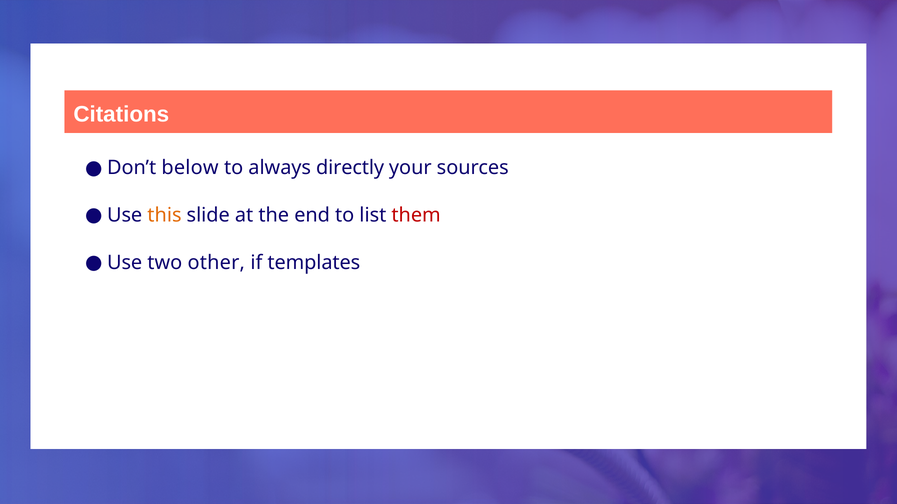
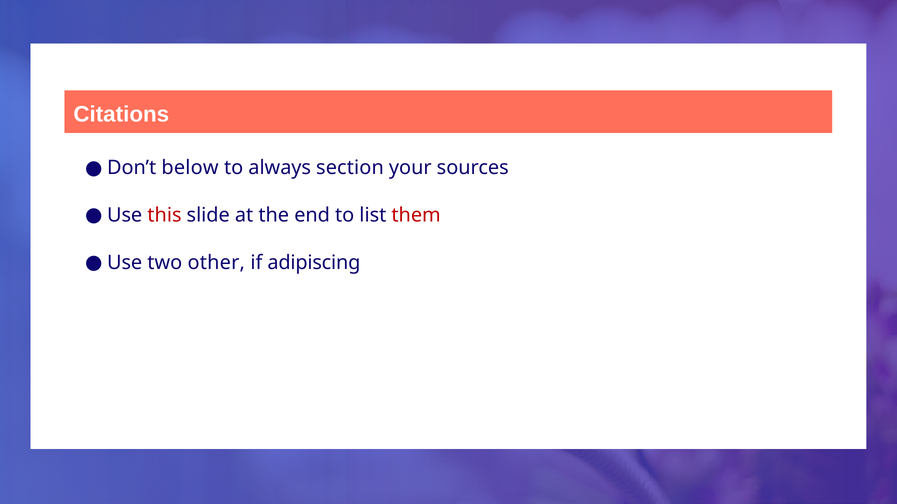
directly: directly -> section (350, 168)
this colour: orange -> red (164, 215)
templates: templates -> adipiscing (314, 263)
